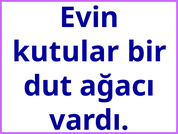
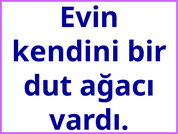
kutular: kutular -> kendini (66, 52)
